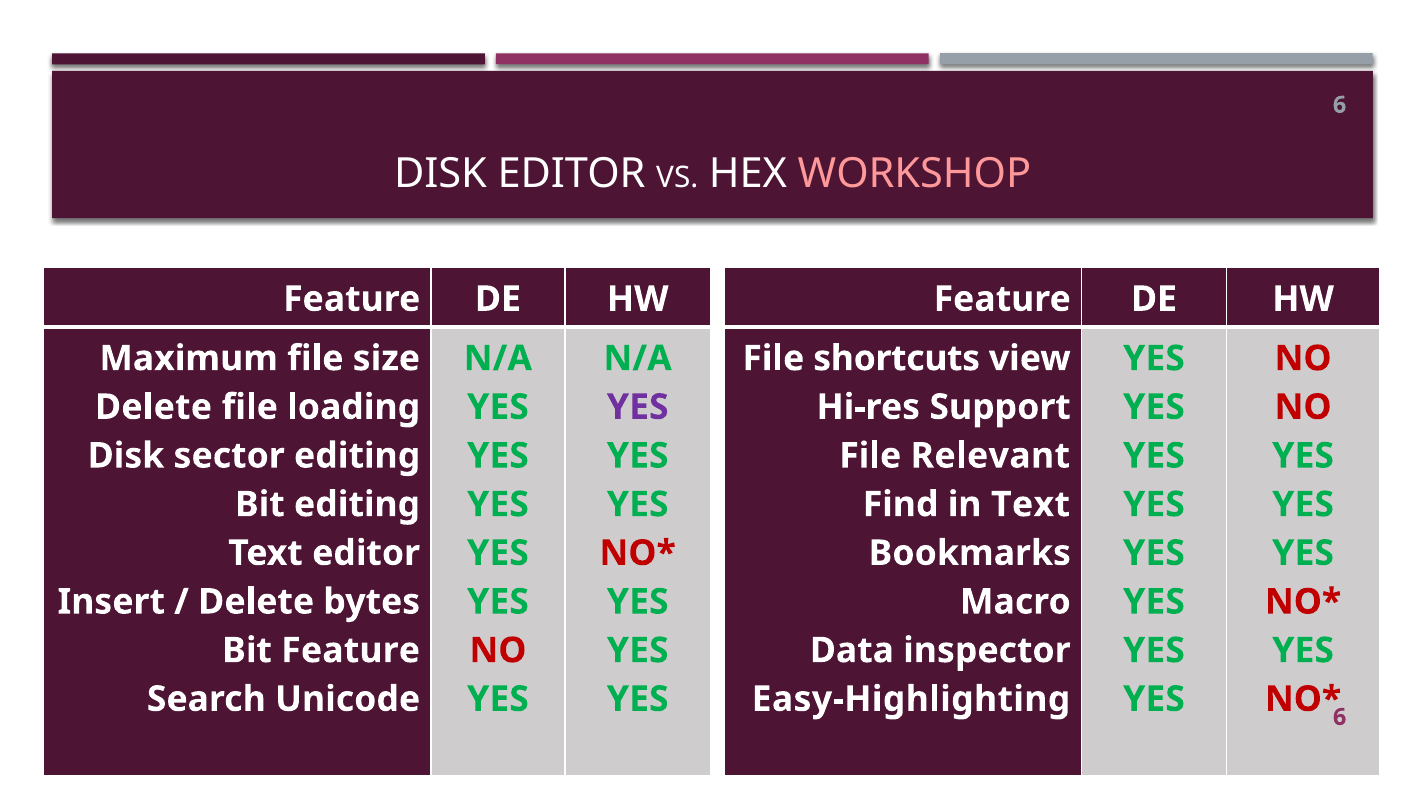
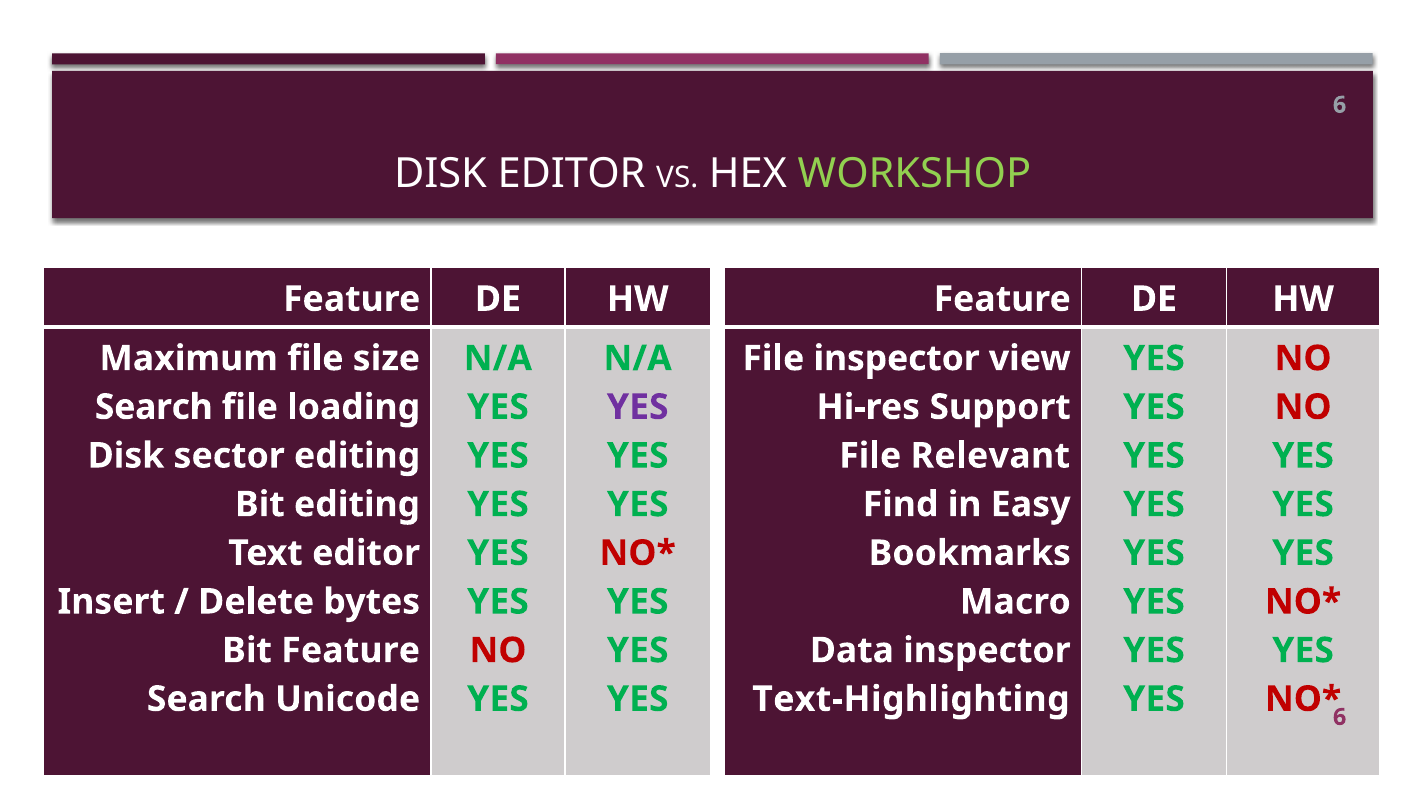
WORKSHOP colour: pink -> light green (914, 173)
File shortcuts: shortcuts -> inspector (897, 358)
Delete: Delete -> Search (154, 407)
in Text: Text -> Easy (1031, 504)
Easy-Highlighting: Easy-Highlighting -> Text-Highlighting (911, 699)
